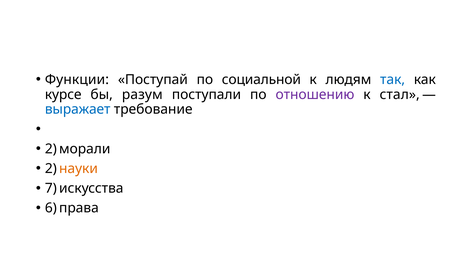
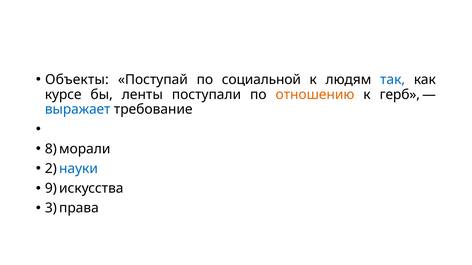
Функции: Функции -> Объекты (77, 80)
разум: разум -> ленты (142, 95)
отношению colour: purple -> orange (315, 95)
стал: стал -> герб (400, 95)
2: 2 -> 8 (51, 149)
науки colour: orange -> blue (78, 169)
7: 7 -> 9 (51, 189)
6: 6 -> 3 (51, 208)
